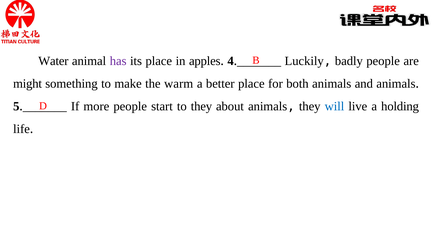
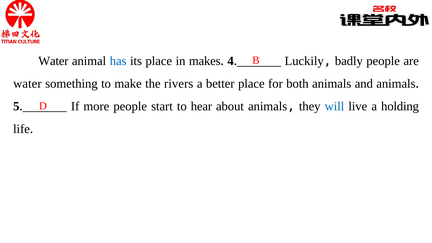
has colour: purple -> blue (118, 61)
apples: apples -> makes (205, 61)
might: might -> water (27, 84)
warm: warm -> rivers (179, 84)
to they: they -> hear (201, 106)
